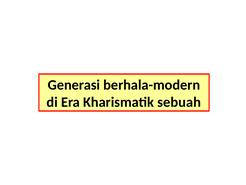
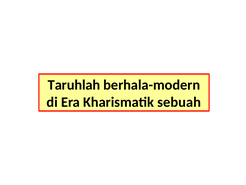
Generasi: Generasi -> Taruhlah (74, 85)
